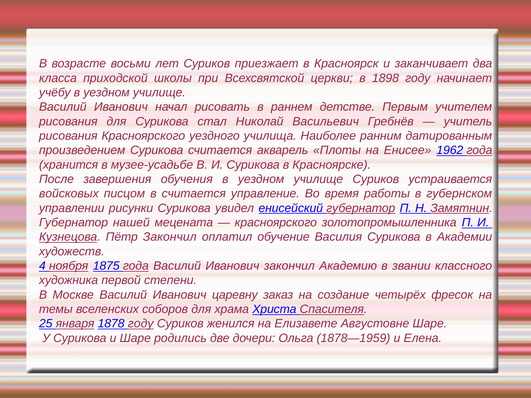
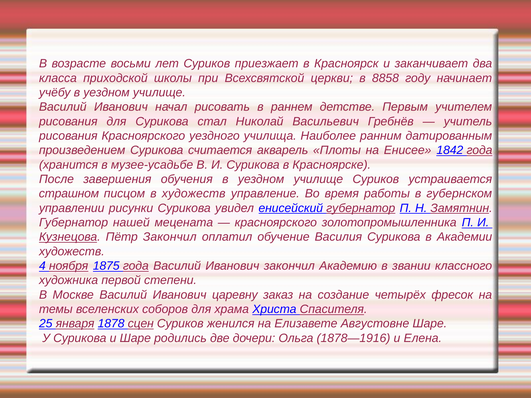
1898: 1898 -> 8858 (385, 78)
1962: 1962 -> 1842 (450, 150)
войсковых: войсковых -> страшном (69, 194)
в считается: считается -> художеств (194, 194)
1878 году: году -> сцен (141, 324)
1878—1959: 1878—1959 -> 1878—1916 (353, 338)
